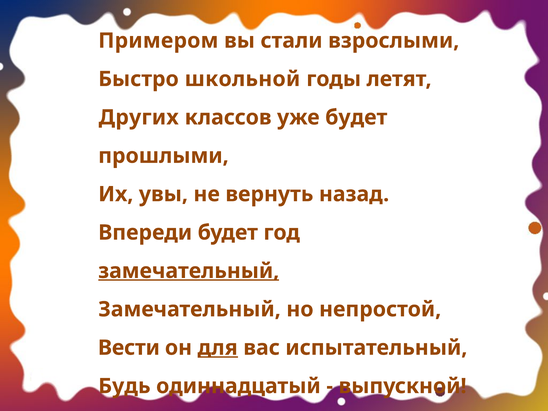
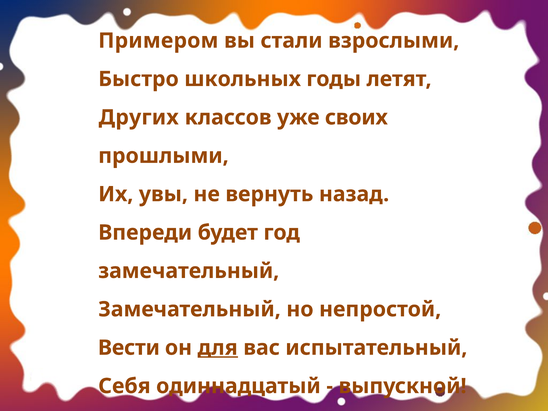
школьной: школьной -> школьных (243, 79)
уже будет: будет -> своих (356, 117)
замечательный underline: present -> none (189, 271)
Будь: Будь -> Себя (124, 386)
